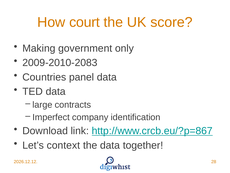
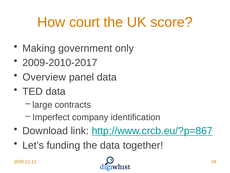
2009-2010-2083: 2009-2010-2083 -> 2009-2010-2017 (60, 63)
Countries: Countries -> Overview (44, 77)
context: context -> funding (63, 145)
